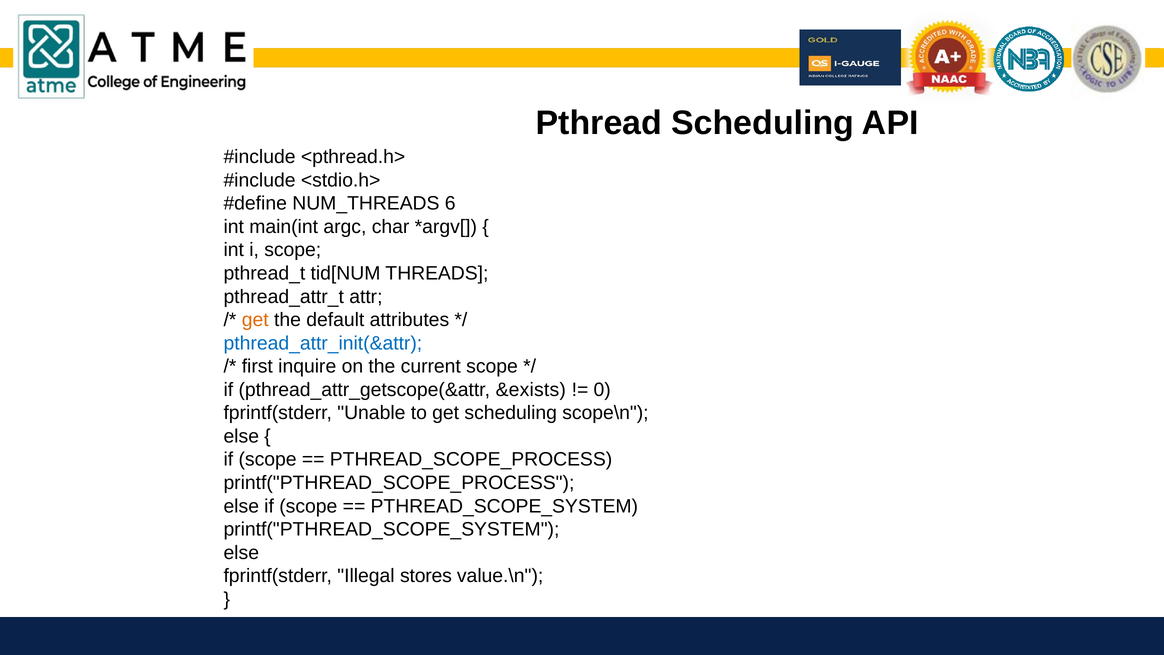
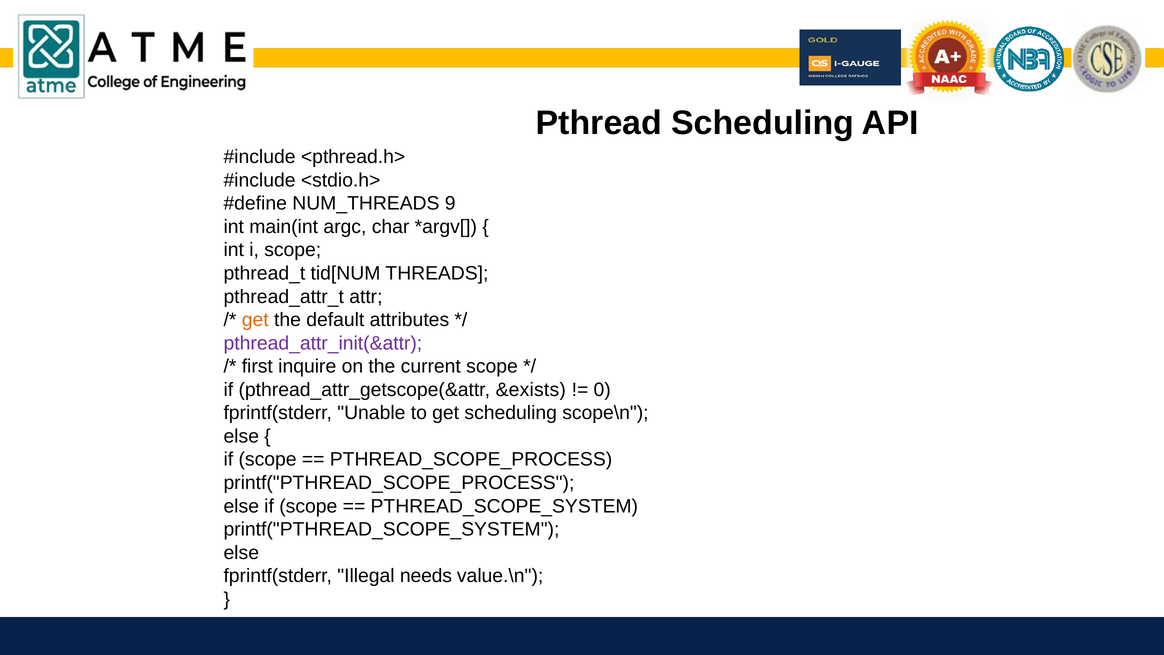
6: 6 -> 9 (450, 203)
pthread_attr_init(&attr colour: blue -> purple (323, 343)
stores: stores -> needs (426, 576)
